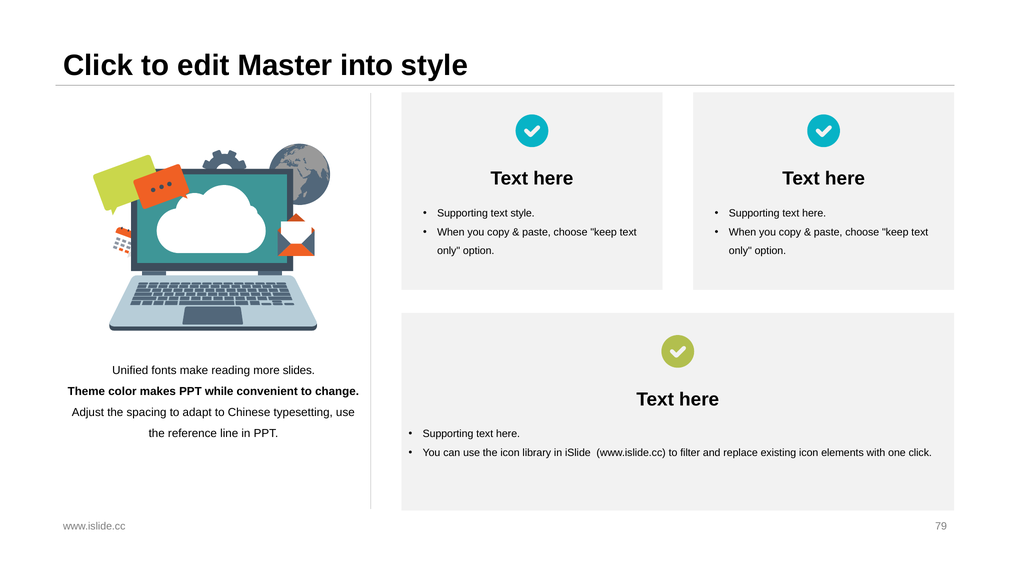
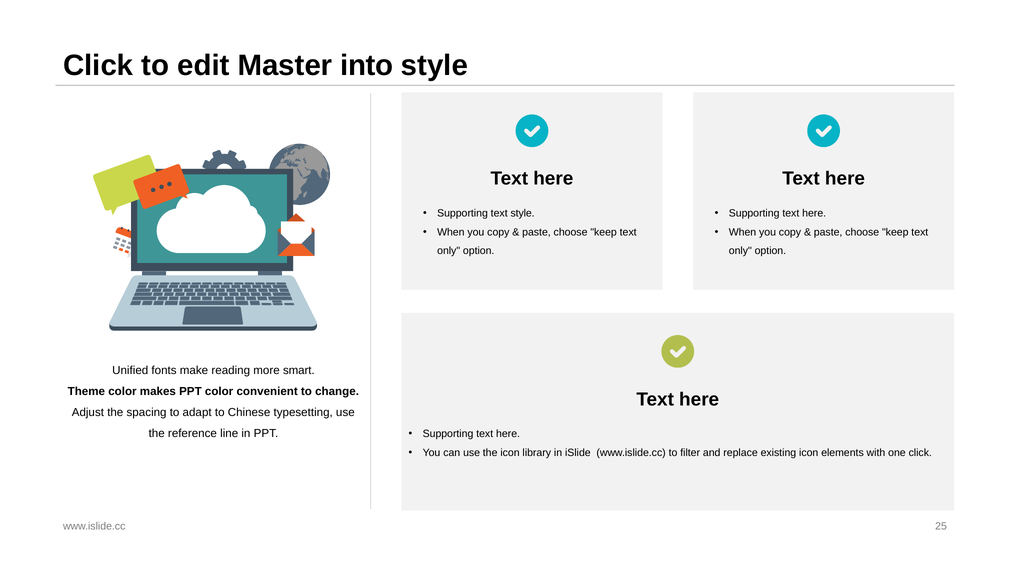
slides: slides -> smart (299, 371)
PPT while: while -> color (219, 392)
79: 79 -> 25 (941, 526)
